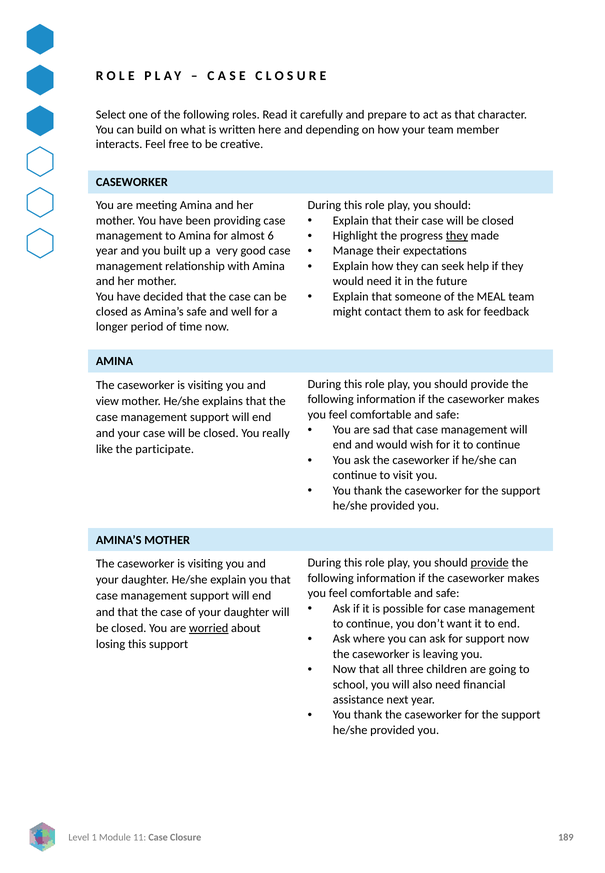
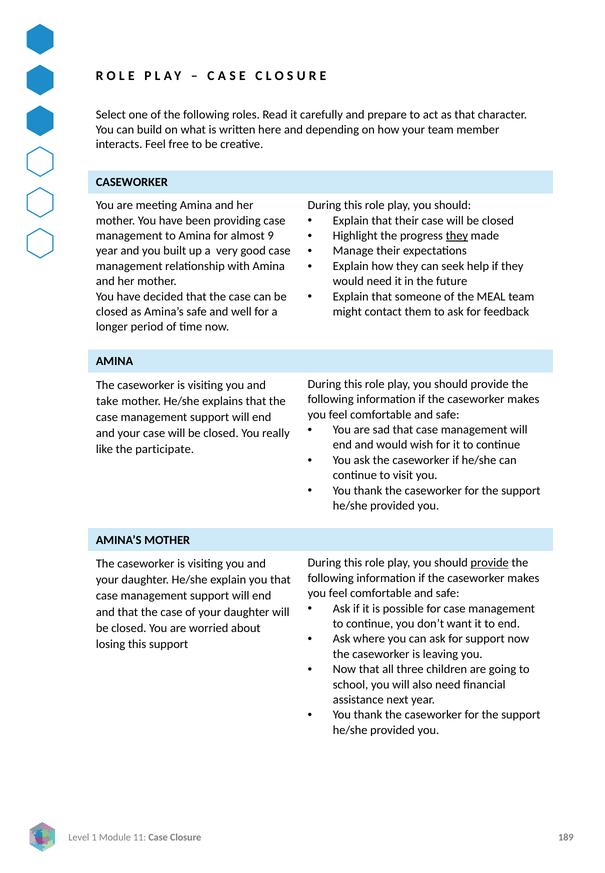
6: 6 -> 9 (271, 236)
view: view -> take (107, 401)
worried underline: present -> none (209, 629)
